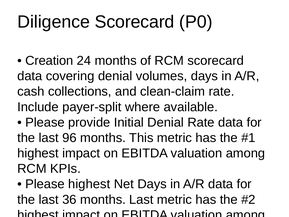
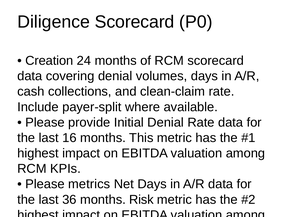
96: 96 -> 16 (69, 138)
Please highest: highest -> metrics (89, 184)
months Last: Last -> Risk (141, 199)
